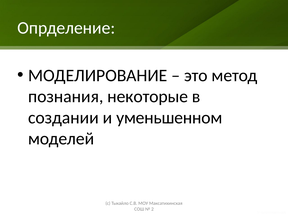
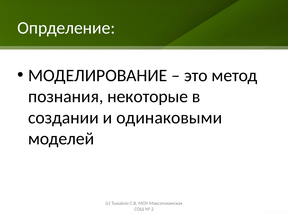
уменьшенном: уменьшенном -> одинаковыми (169, 118)
